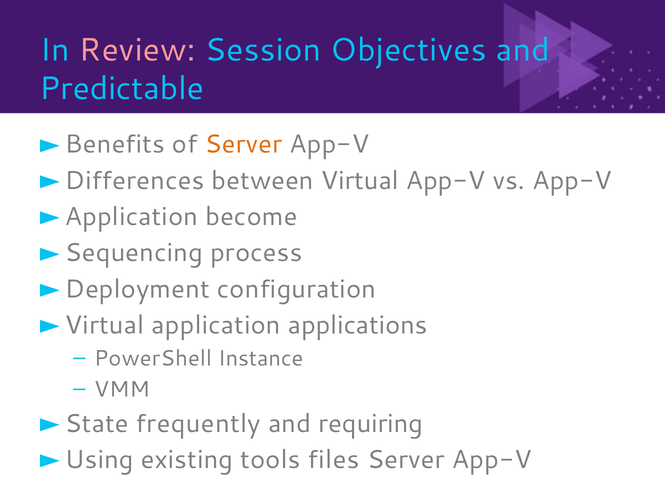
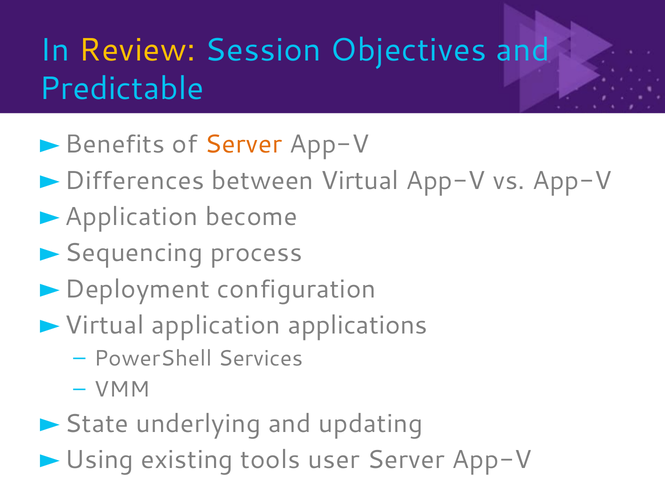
Review colour: pink -> yellow (137, 50)
Instance: Instance -> Services (261, 358)
frequently: frequently -> underlying (198, 423)
requiring: requiring -> updating (371, 423)
files: files -> user (334, 459)
